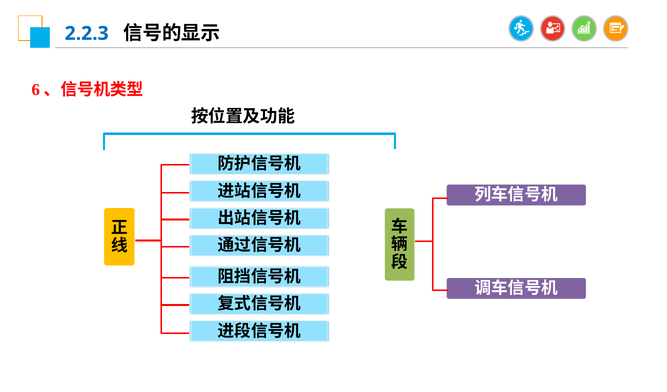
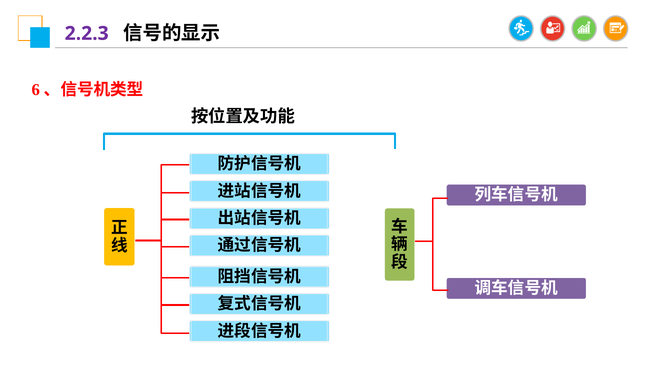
2.2.3 colour: blue -> purple (87, 33)
